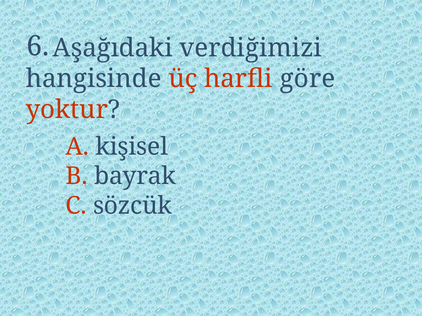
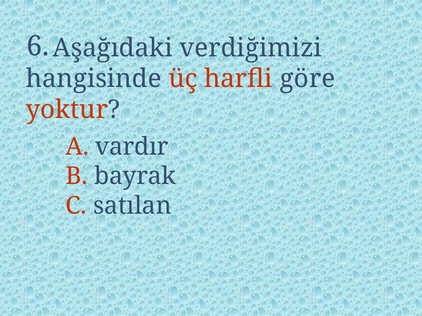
kişisel: kişisel -> vardır (132, 147)
sözcük: sözcük -> satılan (132, 206)
